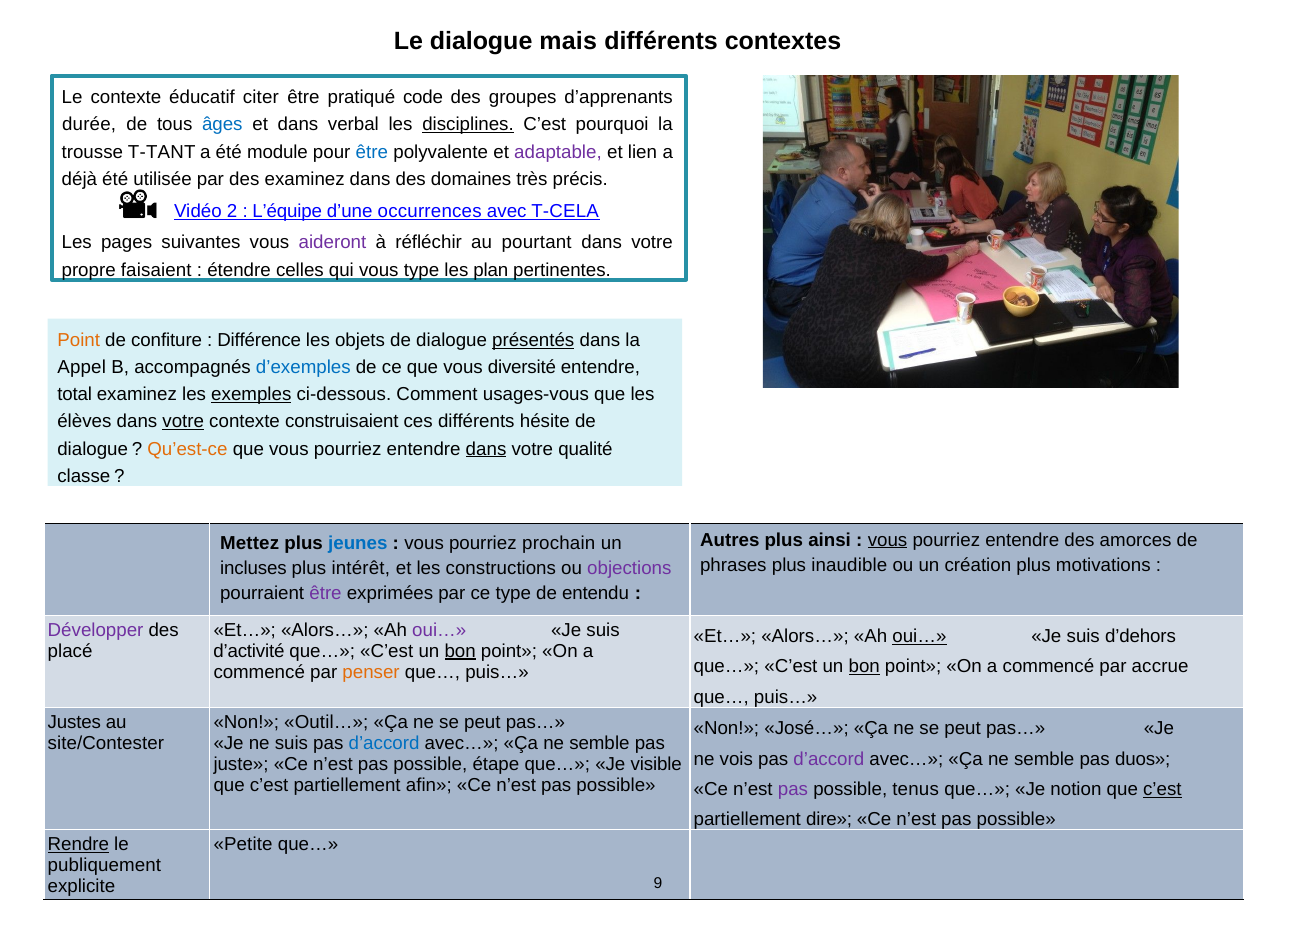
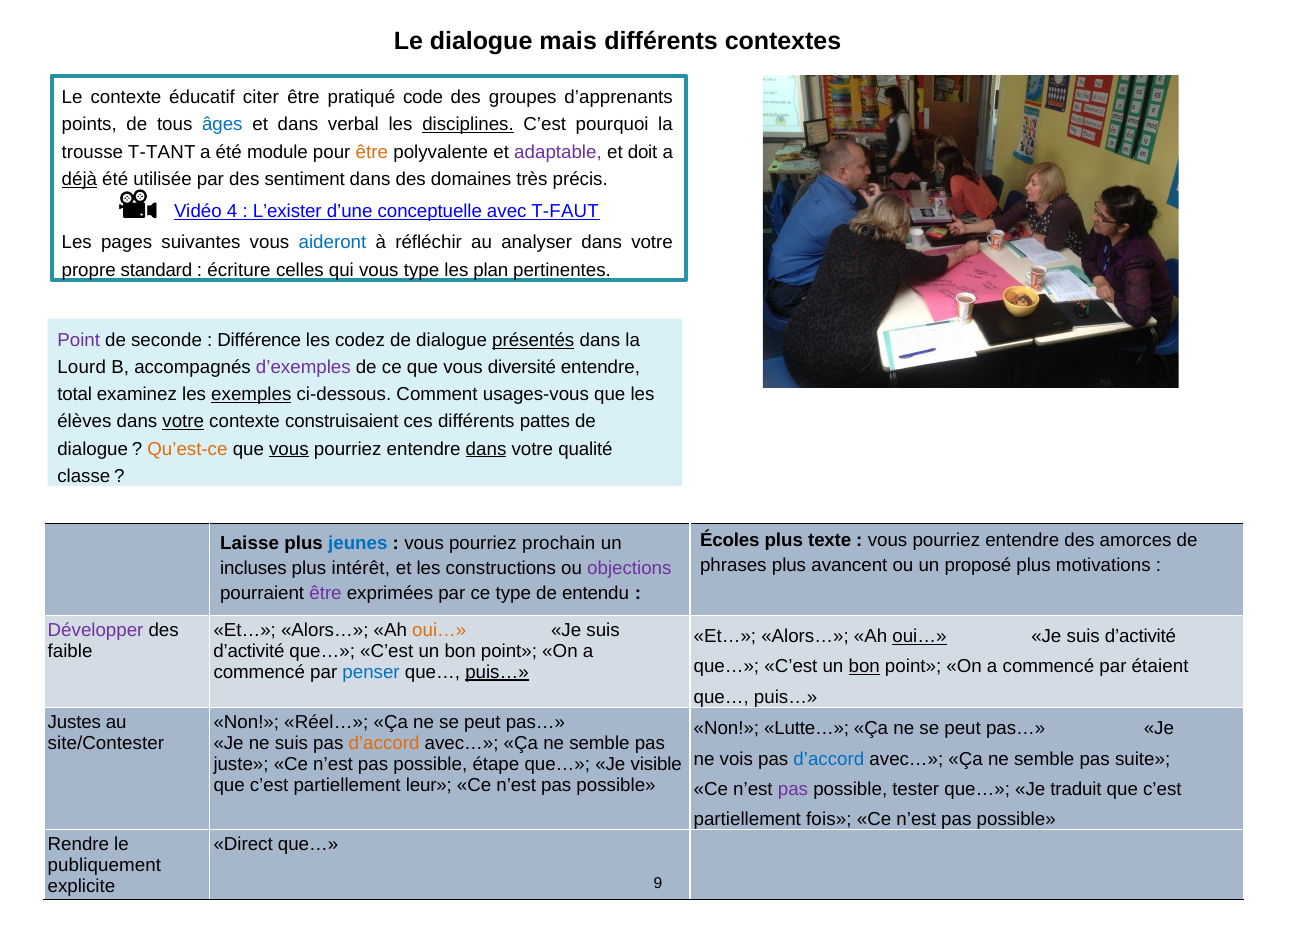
durée: durée -> points (89, 125)
être colour: blue -> orange (372, 152)
lien: lien -> doit (643, 152)
déjà underline: none -> present (79, 179)
des examinez: examinez -> sentiment (305, 179)
2: 2 -> 4 (232, 211)
L’équipe: L’équipe -> L’exister (287, 211)
occurrences: occurrences -> conceptuelle (430, 211)
T-CELA: T-CELA -> T-FAUT (565, 211)
aideront colour: purple -> blue (332, 243)
pourtant: pourtant -> analyser (537, 243)
faisaient: faisaient -> standard (156, 270)
étendre: étendre -> écriture (239, 270)
Point colour: orange -> purple (79, 340)
confiture: confiture -> seconde (167, 340)
objets: objets -> codez (360, 340)
Appel: Appel -> Lourd (82, 367)
d’exemples colour: blue -> purple (303, 367)
hésite: hésite -> pattes (545, 422)
vous underline: none -> present (289, 449)
Autres: Autres -> Écoles (730, 540)
ainsi: ainsi -> texte (830, 540)
vous underline: present -> none (888, 540)
Mettez: Mettez -> Laisse (250, 543)
inaudible: inaudible -> avancent (849, 565)
création: création -> proposé (978, 565)
oui… colour: purple -> orange (439, 630)
d’dehors: d’dehors -> d’activité (1140, 636)
placé: placé -> faible (70, 651)
bon underline: present -> none (460, 651)
accrue: accrue -> étaient (1160, 666)
penser colour: orange -> blue (371, 672)
puis… underline: none -> present (497, 672)
Outil…: Outil… -> Réel… (326, 722)
José…: José… -> Lutte… (807, 728)
d’accord colour: blue -> orange (384, 743)
d’accord colour: purple -> blue (829, 759)
duos: duos -> suite (1143, 759)
afin: afin -> leur (429, 785)
tenus: tenus -> tester (916, 789)
notion: notion -> traduit (1076, 789)
c’est underline: present -> none (1162, 789)
dire: dire -> fois (829, 819)
Rendre underline: present -> none (78, 844)
Petite: Petite -> Direct (243, 844)
